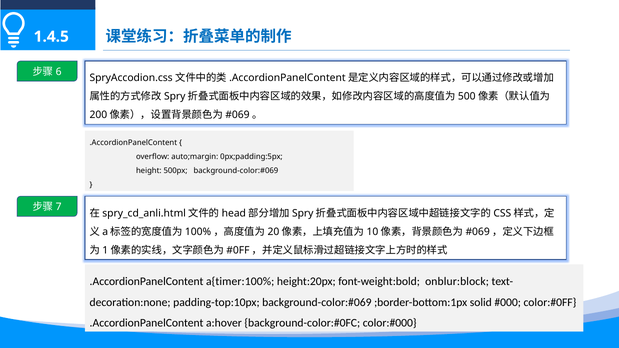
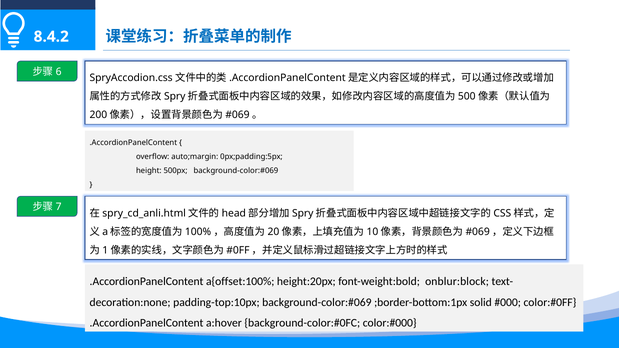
1.4.5: 1.4.5 -> 8.4.2 (51, 37)
a{timer:100%: a{timer:100% -> a{offset:100% (240, 282)
